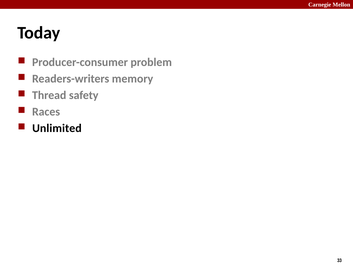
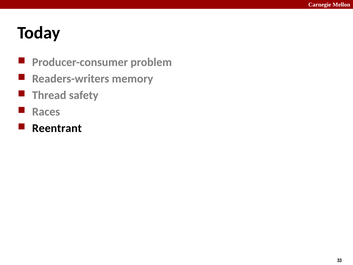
Unlimited: Unlimited -> Reentrant (57, 128)
